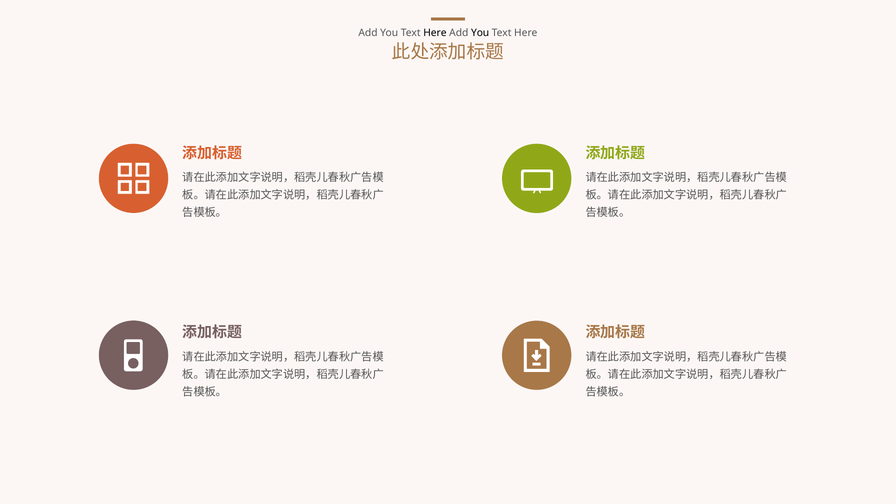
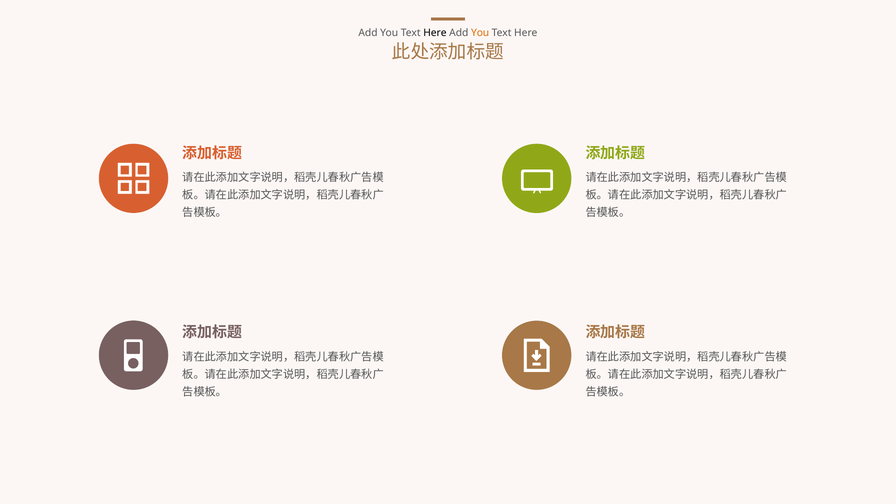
You colour: black -> orange (480, 33)
